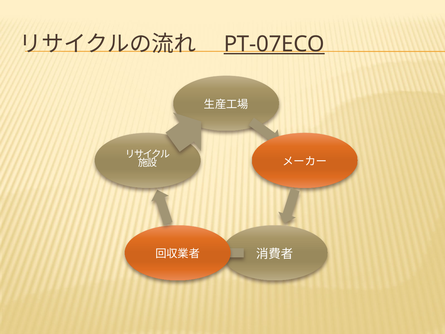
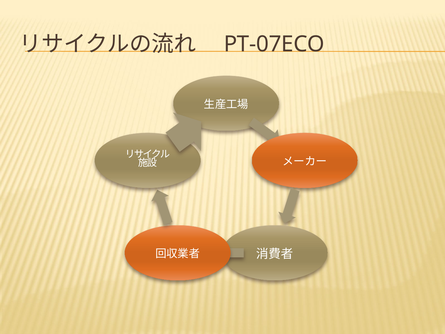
PT-07ECO underline: present -> none (274, 44)
